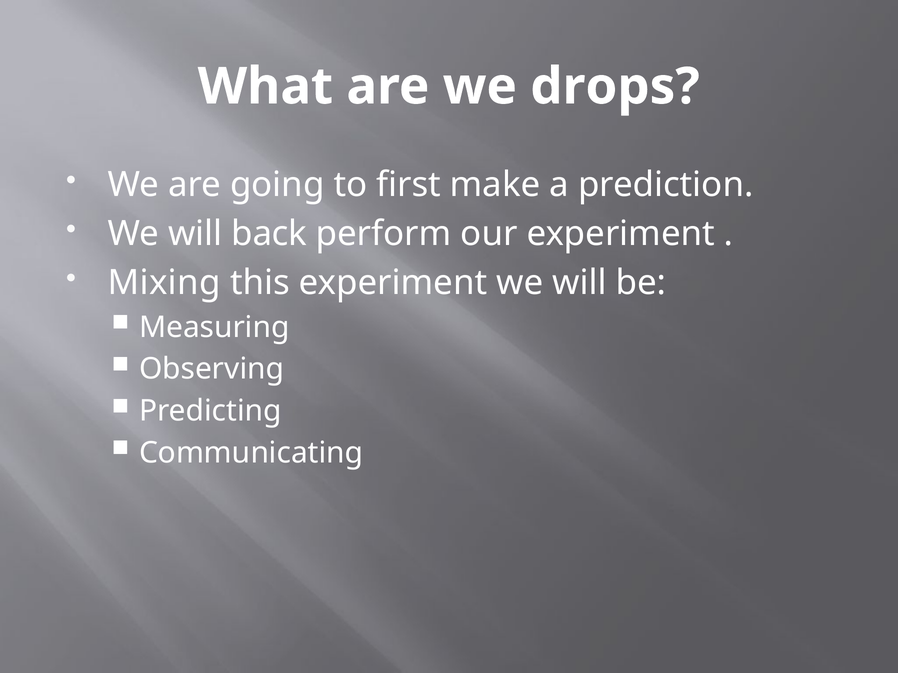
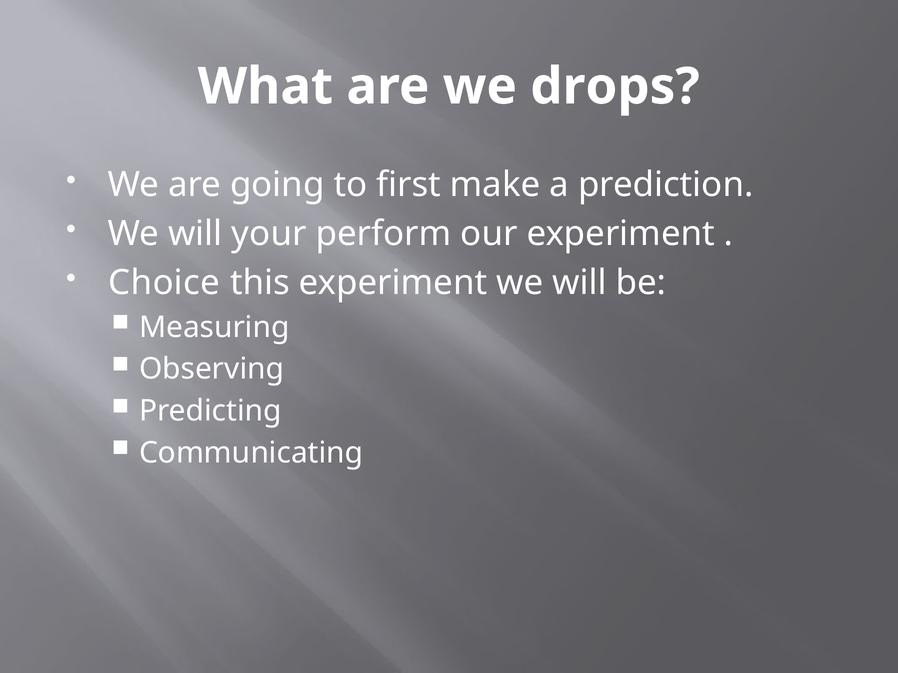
back: back -> your (269, 234)
Mixing: Mixing -> Choice (164, 283)
